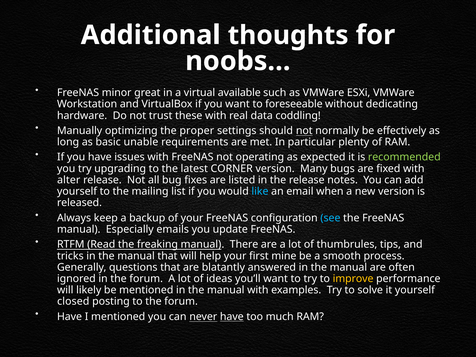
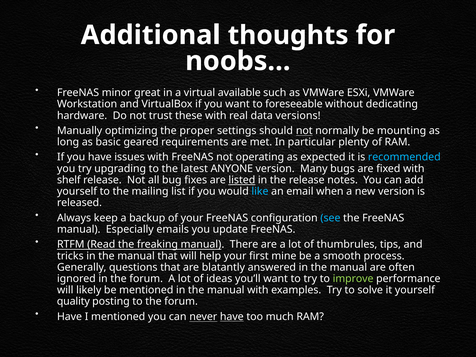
coddling: coddling -> versions (298, 116)
effectively: effectively -> mounting (402, 131)
unable: unable -> geared (141, 142)
recommended colour: light green -> light blue (404, 157)
CORNER: CORNER -> ANYONE (232, 169)
alter: alter -> shelf (69, 180)
listed underline: none -> present (242, 180)
improve colour: yellow -> light green (353, 279)
closed: closed -> quality (73, 302)
